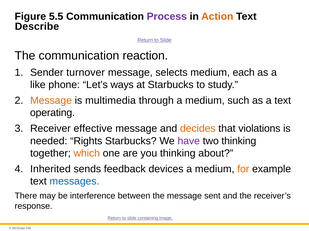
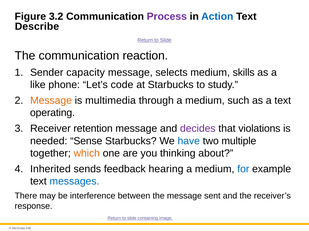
5.5: 5.5 -> 3.2 (56, 16)
Action colour: orange -> blue (217, 16)
turnover: turnover -> capacity (86, 73)
each: each -> skills (244, 73)
ways: ways -> code (122, 85)
effective: effective -> retention (93, 129)
decides colour: orange -> purple (198, 129)
Rights: Rights -> Sense (86, 141)
have colour: purple -> blue (189, 141)
two thinking: thinking -> multiple (239, 141)
devices: devices -> hearing (166, 169)
for colour: orange -> blue (243, 169)
